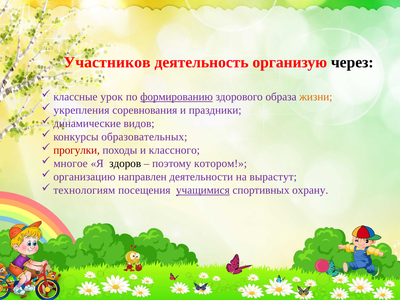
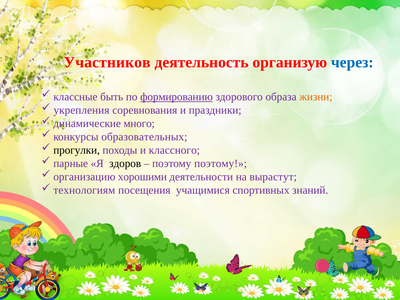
через colour: black -> blue (352, 62)
урок: урок -> быть (112, 97)
видов: видов -> много (139, 123)
прогулки colour: red -> black (77, 150)
многое: многое -> парные (71, 163)
поэтому котором: котором -> поэтому (221, 163)
направлен: направлен -> хорошими (142, 177)
учащимися underline: present -> none (203, 190)
охрану: охрану -> знаний (310, 190)
